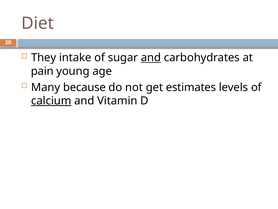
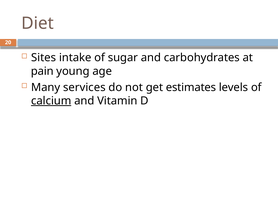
They: They -> Sites (44, 58)
and underline: present -> none (151, 58)
because: because -> services (84, 87)
